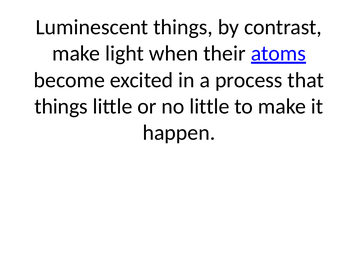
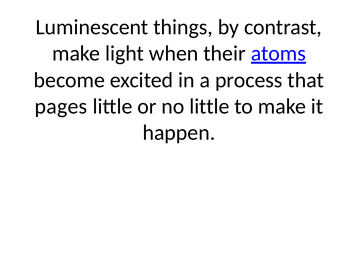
things: things -> pages (61, 107)
